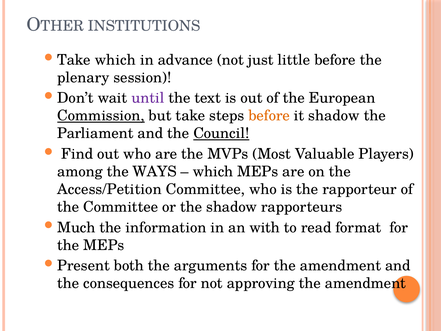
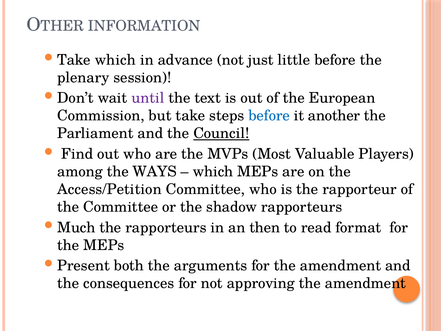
INSTITUTIONS: INSTITUTIONS -> INFORMATION (144, 26)
Commission underline: present -> none (101, 116)
before colour: orange -> blue (269, 116)
it shadow: shadow -> another (334, 116)
the information: information -> rapporteurs (166, 227)
with: with -> then (265, 227)
